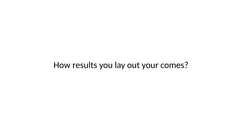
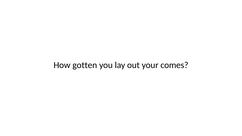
results: results -> gotten (85, 65)
